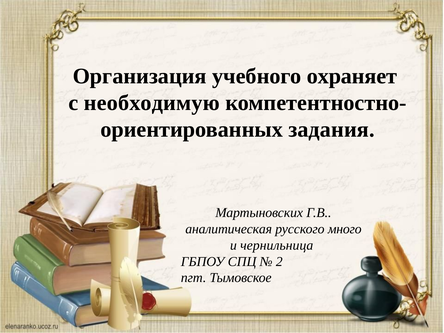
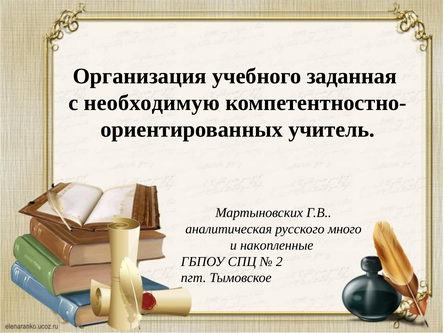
охраняет: охраняет -> заданная (352, 76)
задания: задания -> учитель (332, 130)
чернильница: чернильница -> накопленные (277, 245)
